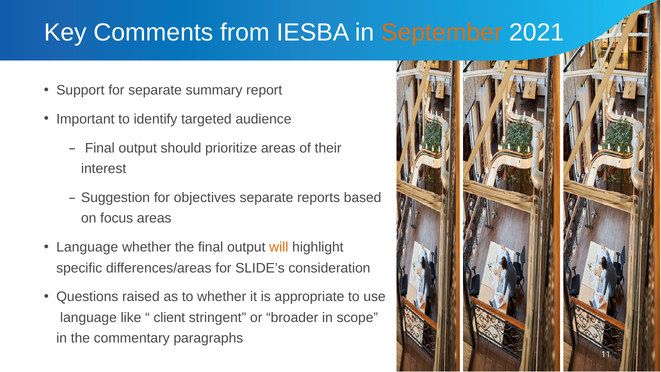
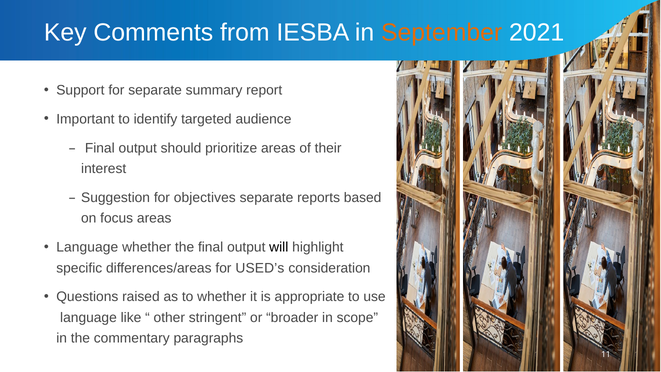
will colour: orange -> black (279, 247)
SLIDE’s: SLIDE’s -> USED’s (260, 268)
client: client -> other (169, 317)
